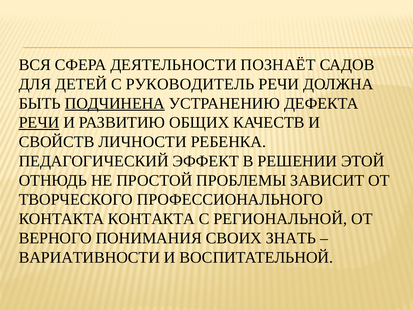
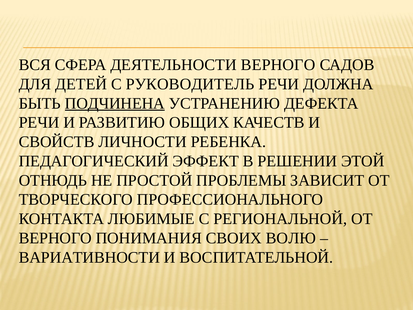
ДЕЯТЕЛЬНОСТИ ПОЗНАЁТ: ПОЗНАЁТ -> ВЕРНОГО (278, 65)
РЕЧИ underline: present -> none (39, 123)
КОНТАКТА КОНТАКТА: КОНТАКТА -> ЛЮБИМЫЕ (151, 219)
ЗНАТЬ: ЗНАТЬ -> ВОЛЮ (291, 238)
